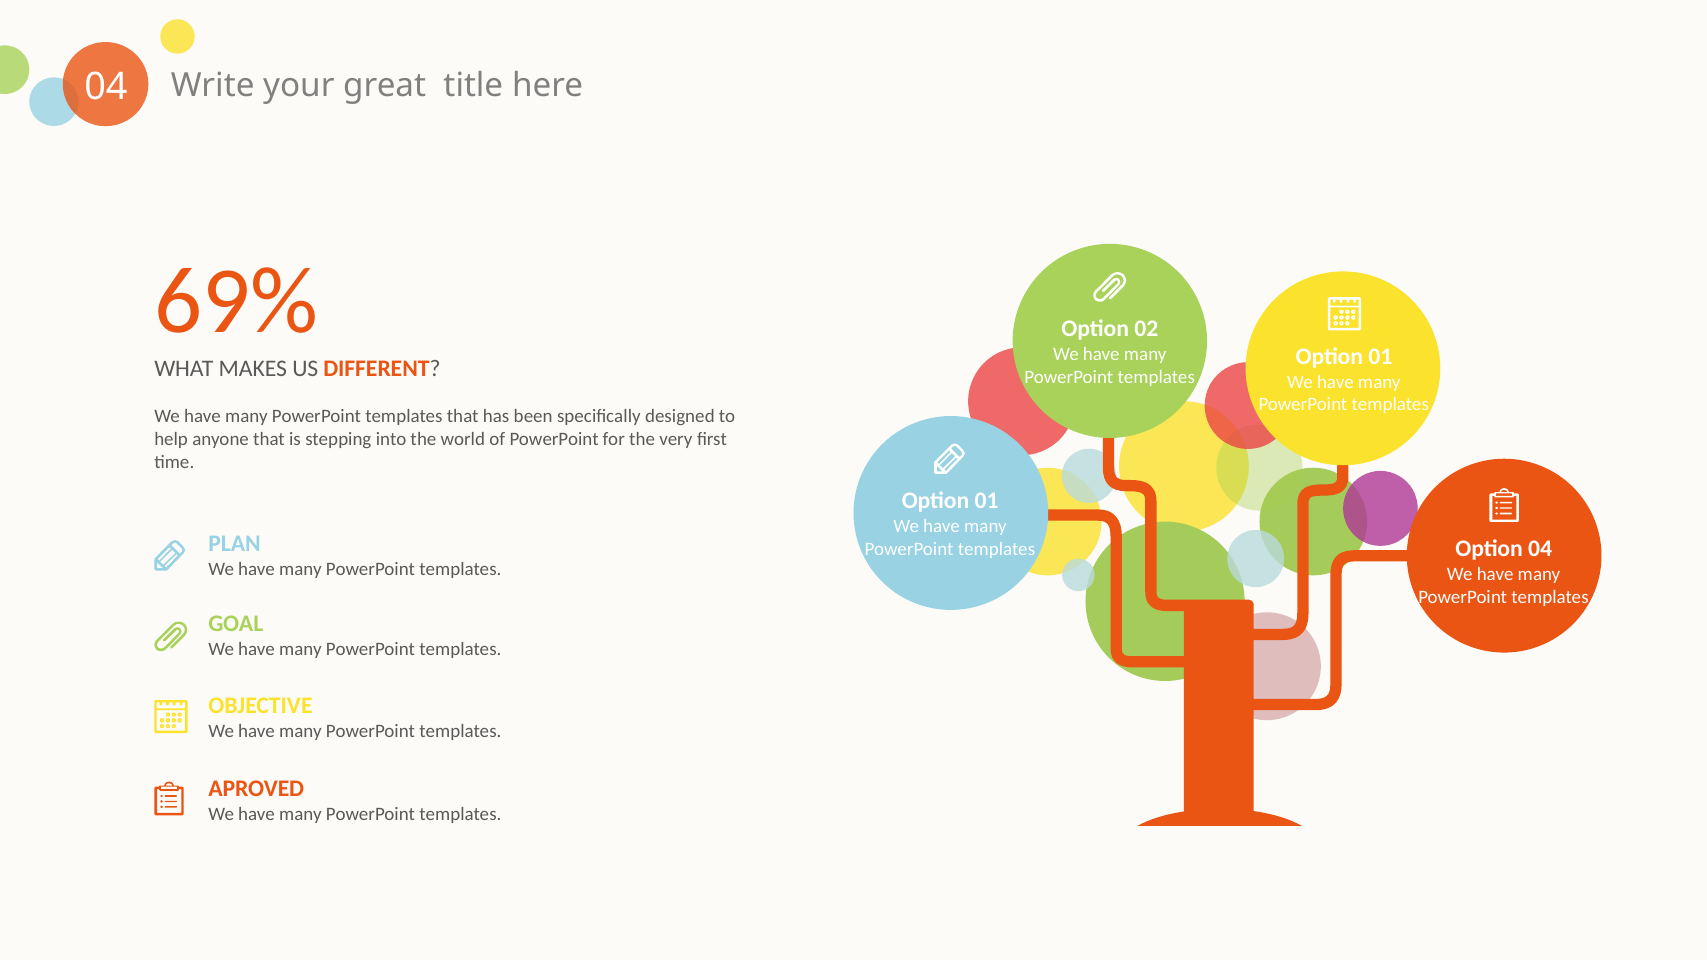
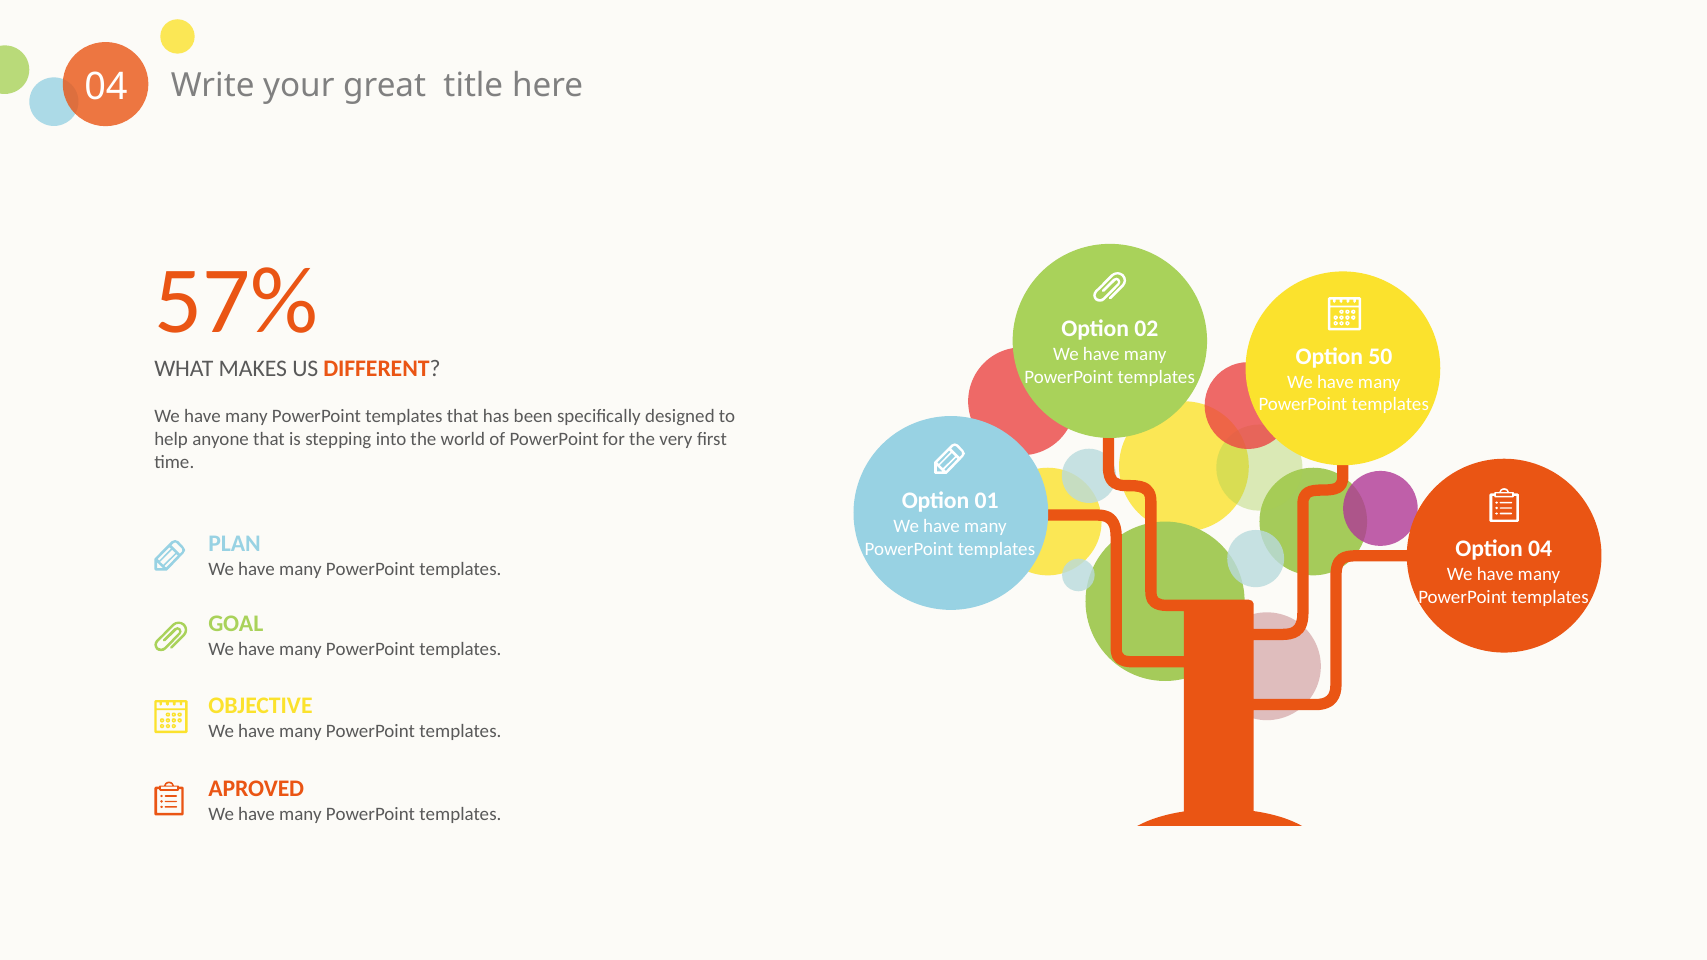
69%: 69% -> 57% (236, 302)
01: 01 -> 50 (1380, 357)
